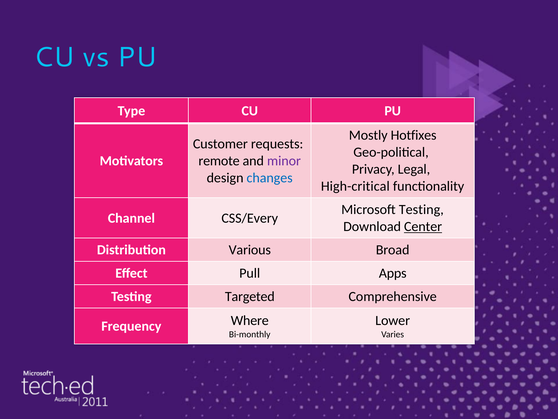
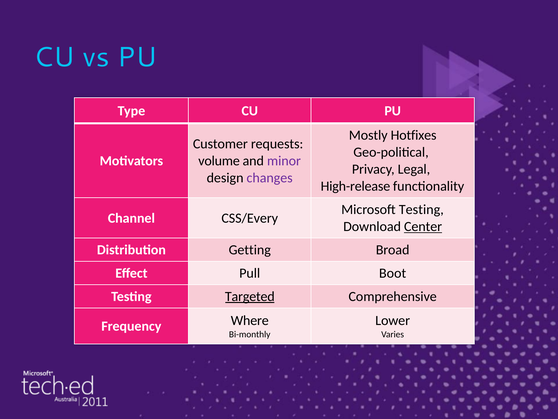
remote: remote -> volume (219, 161)
changes colour: blue -> purple (270, 178)
High-critical: High-critical -> High-release (355, 186)
Various: Various -> Getting (250, 250)
Apps: Apps -> Boot (393, 273)
Targeted underline: none -> present (250, 296)
